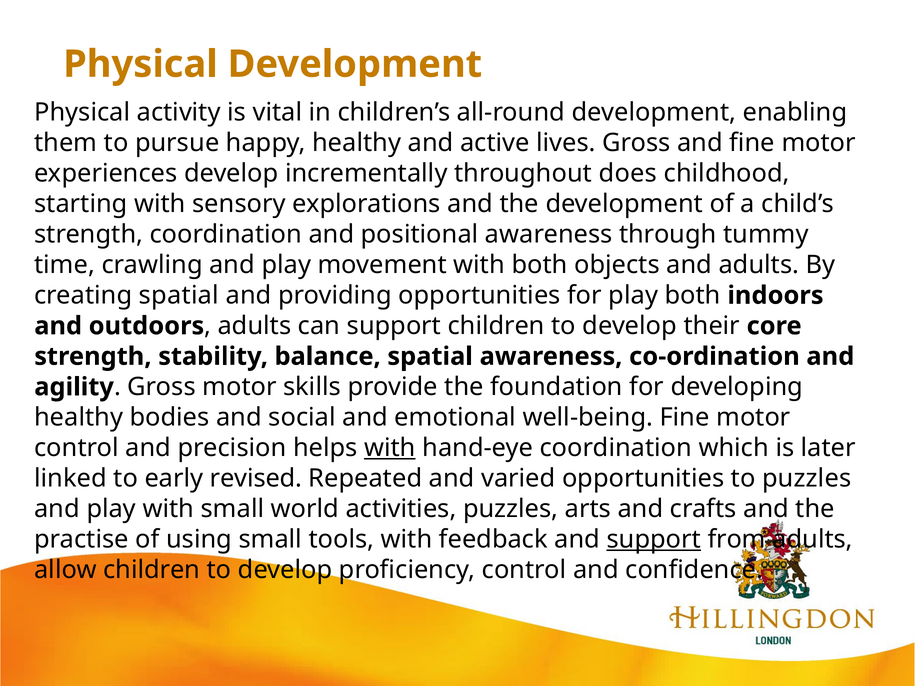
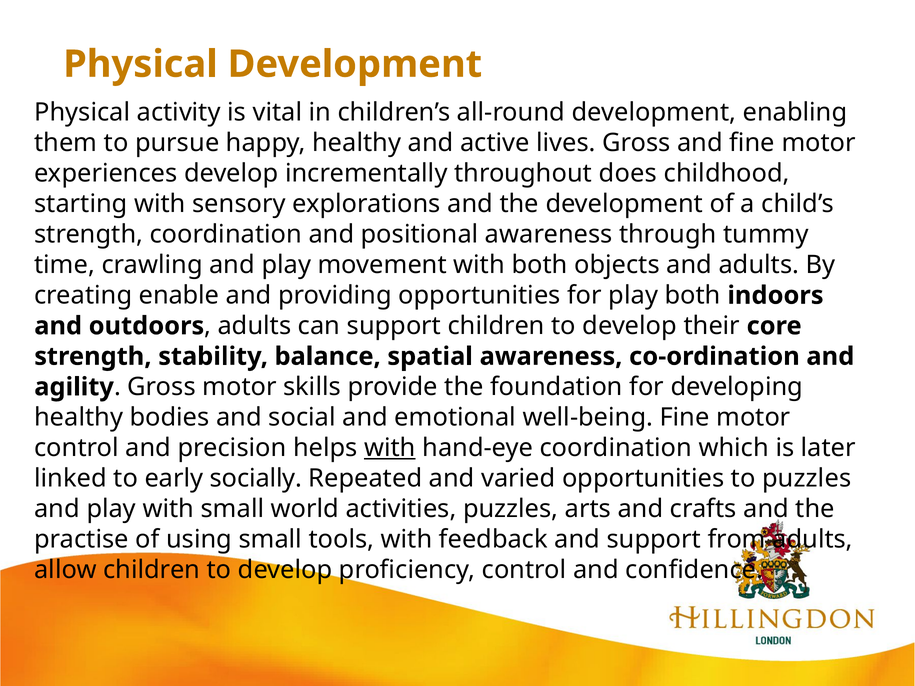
creating spatial: spatial -> enable (179, 296)
revised: revised -> socially (256, 479)
support underline: present -> none (654, 540)
